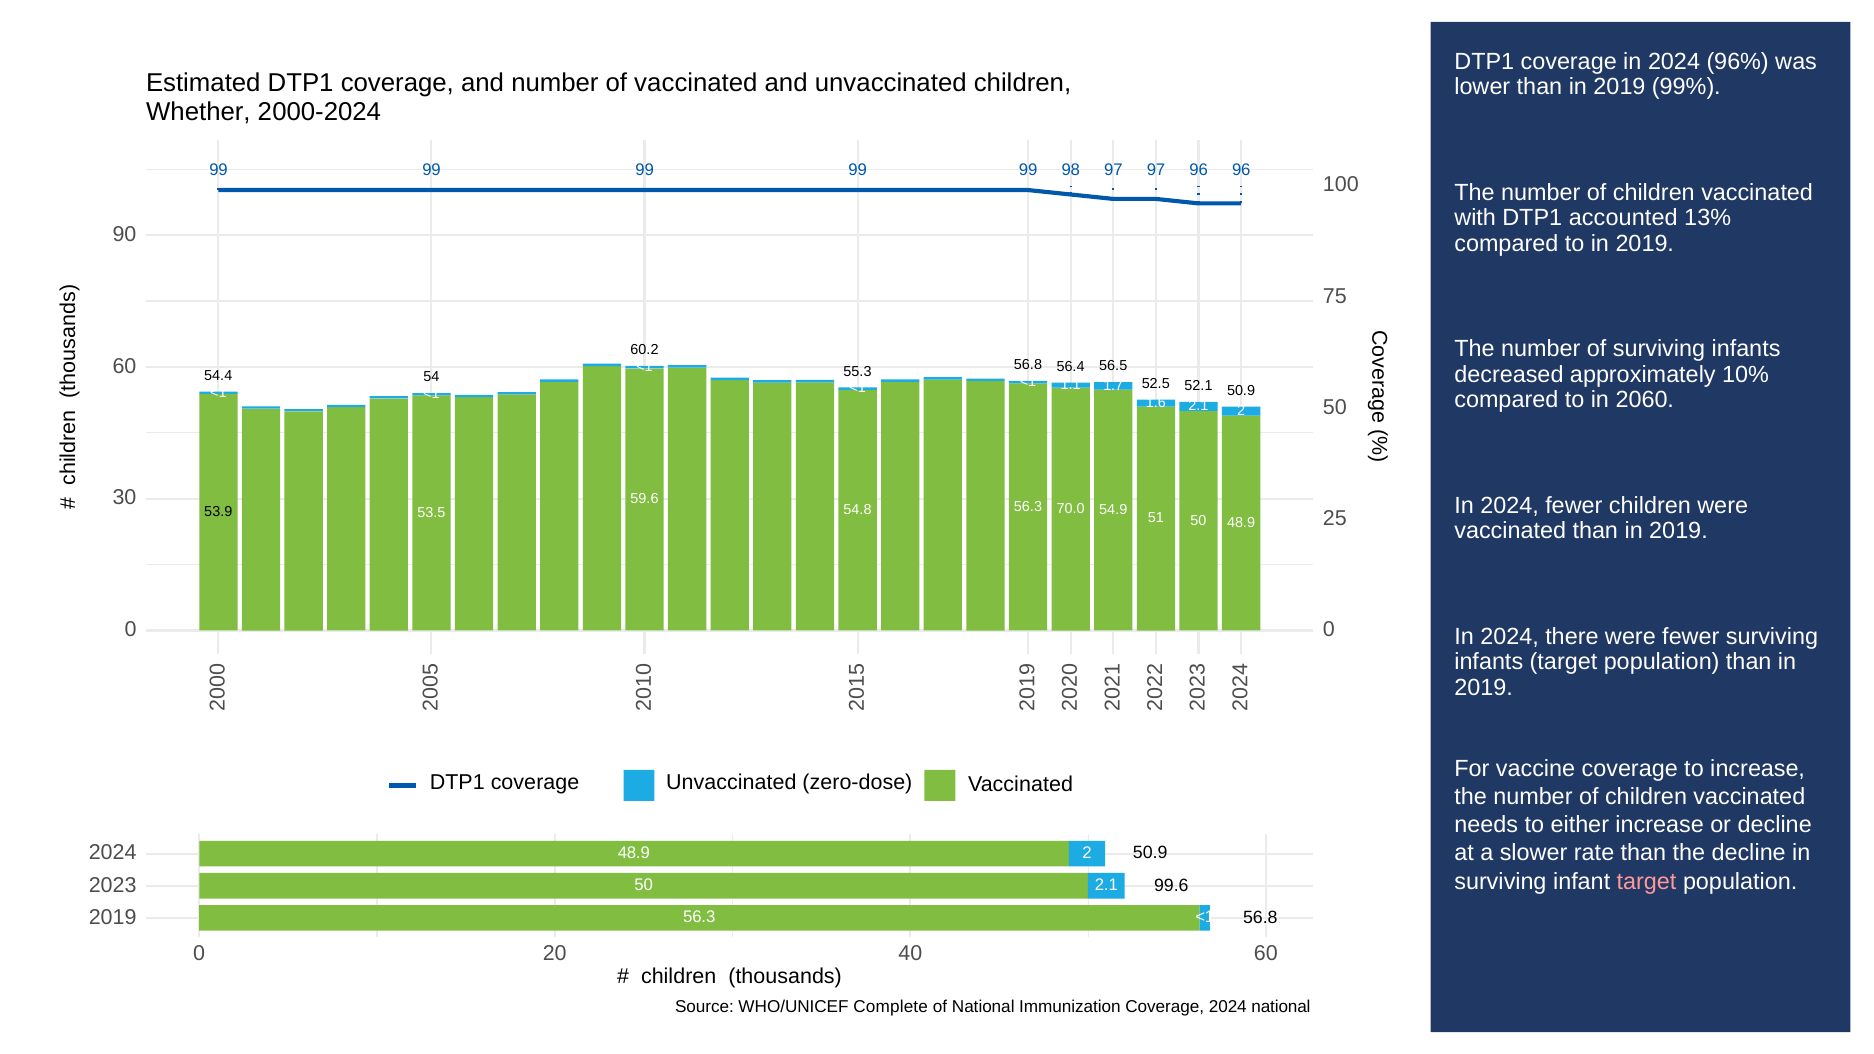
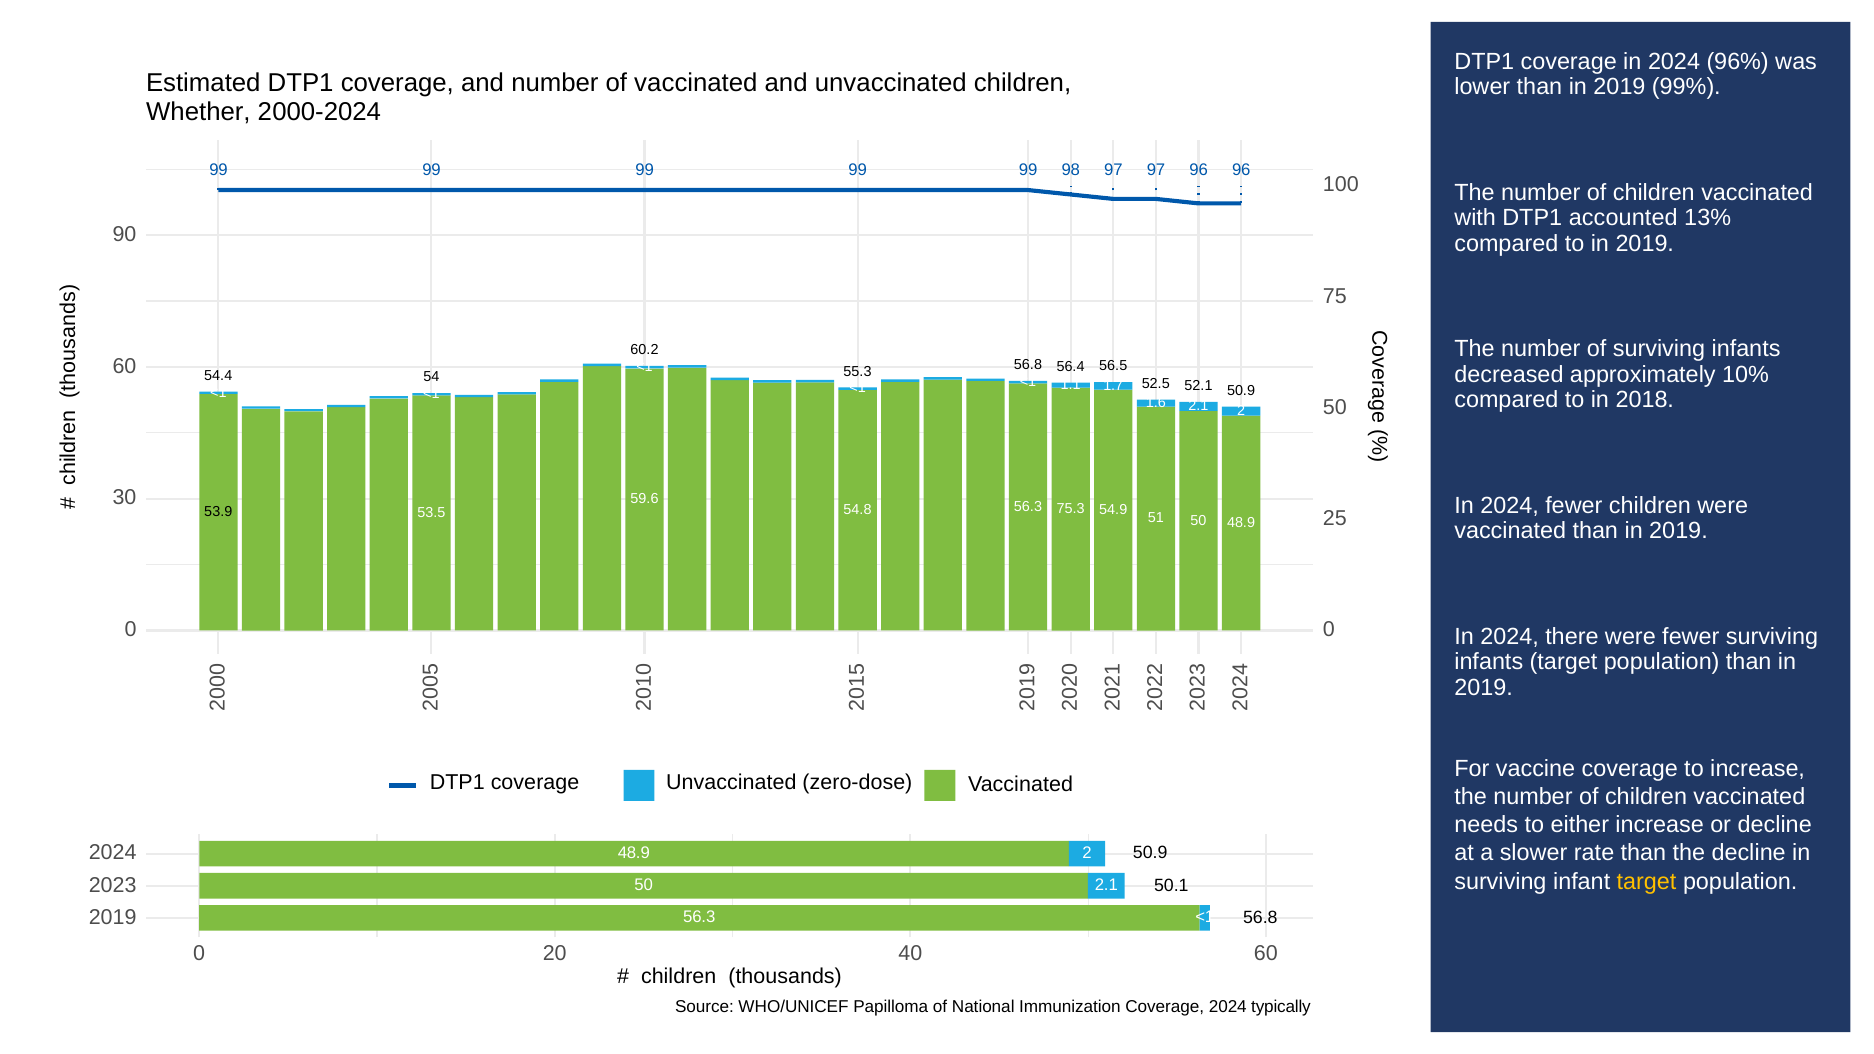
2060: 2060 -> 2018 (1645, 400)
70.0: 70.0 -> 75.3 (1071, 509)
target colour: pink -> yellow (1647, 881)
99.6: 99.6 -> 50.1 (1171, 885)
Complete: Complete -> Papilloma (891, 1006)
2024 national: national -> typically (1281, 1006)
